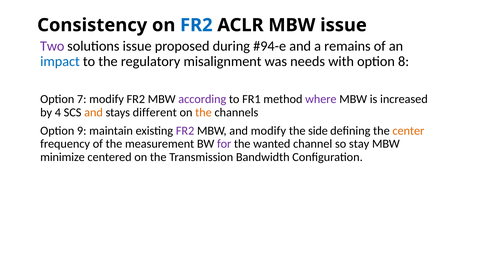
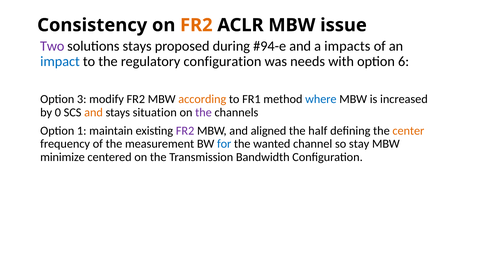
FR2 colour: blue -> orange (196, 25)
solutions issue: issue -> stays (137, 46)
remains: remains -> impacts (347, 46)
regulatory misalignment: misalignment -> configuration (222, 61)
8: 8 -> 6 (404, 61)
7: 7 -> 3 (82, 99)
according colour: purple -> orange (202, 99)
where colour: purple -> blue (321, 99)
4: 4 -> 0 (58, 112)
different: different -> situation (155, 112)
the colour: orange -> purple (203, 112)
9: 9 -> 1 (82, 130)
and modify: modify -> aligned (269, 130)
side: side -> half (318, 130)
for colour: purple -> blue (224, 144)
